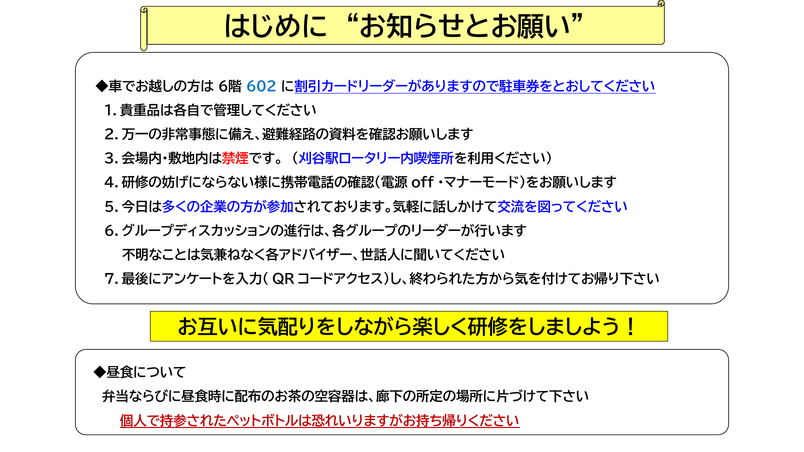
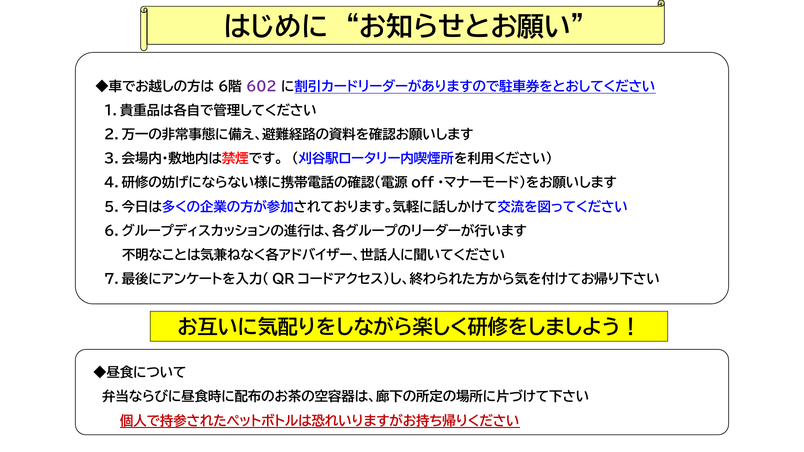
６０２ colour: blue -> purple (261, 87)
